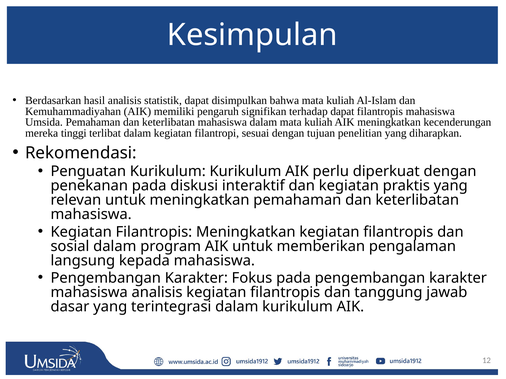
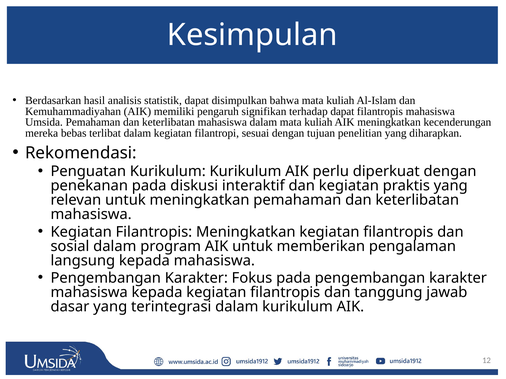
tinggi: tinggi -> bebas (74, 133)
mahasiswa analisis: analisis -> kepada (157, 293)
